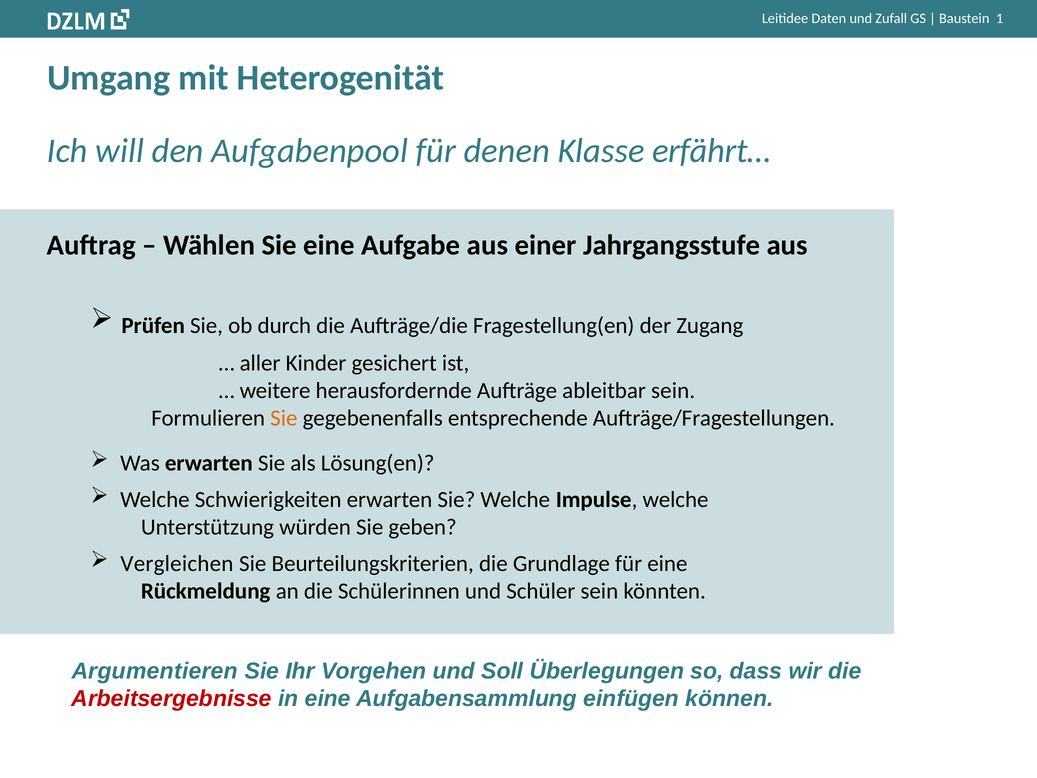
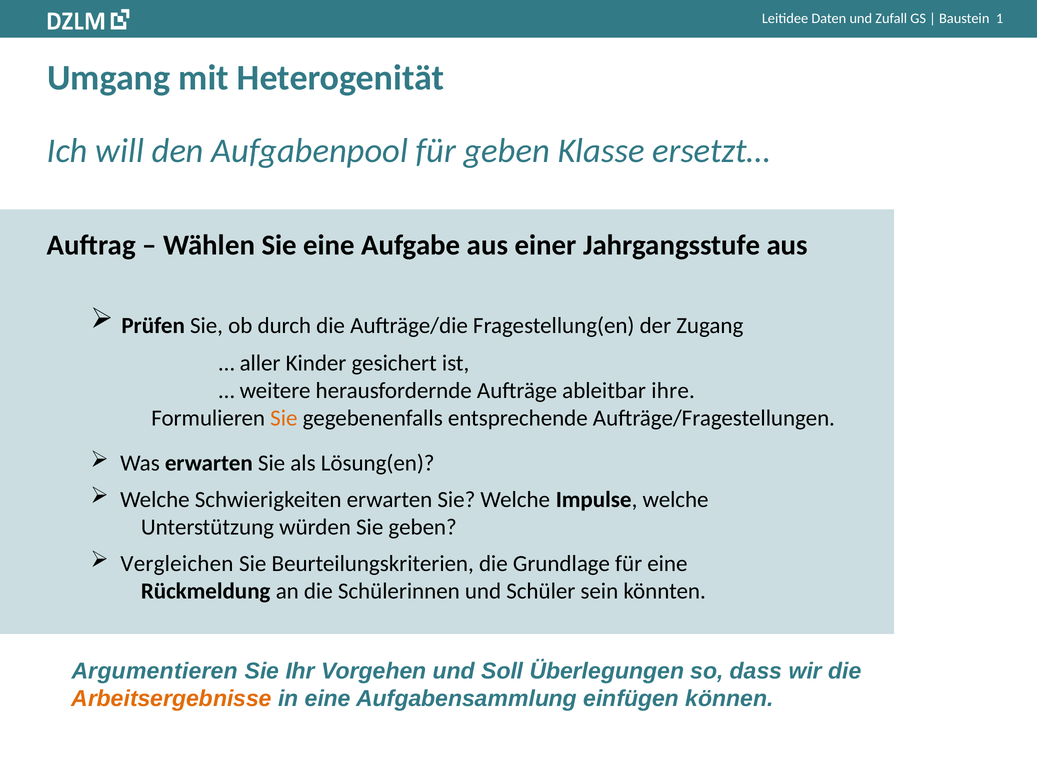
für denen: denen -> geben (507, 151)
erfährt…: erfährt… -> ersetzt… (712, 151)
ableitbar sein: sein -> ihre (673, 390)
Arbeitsergebnisse colour: red -> orange (172, 698)
